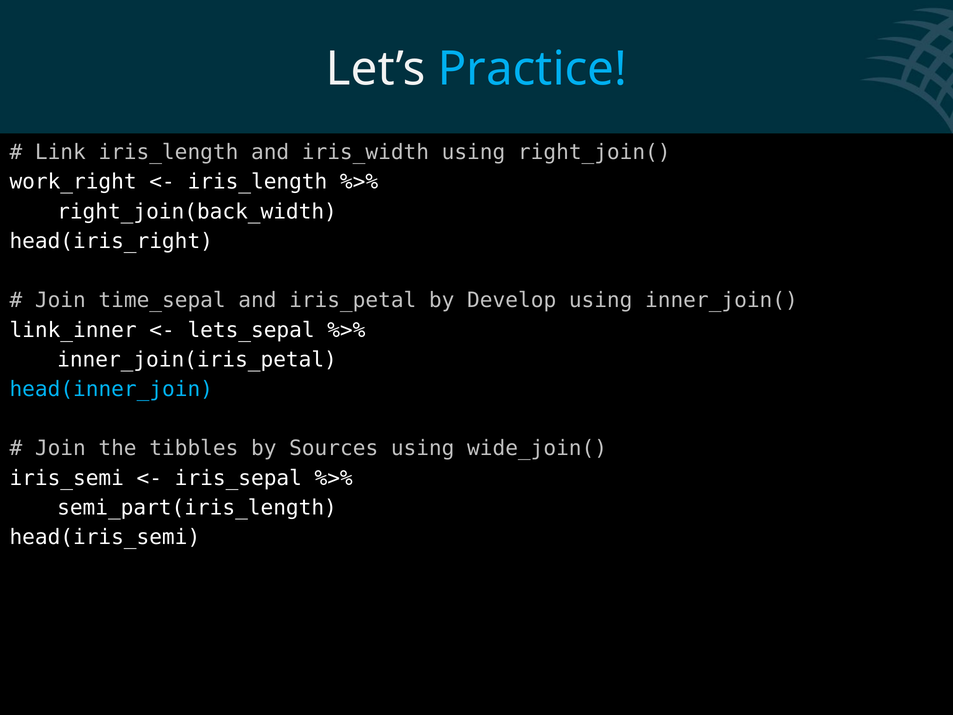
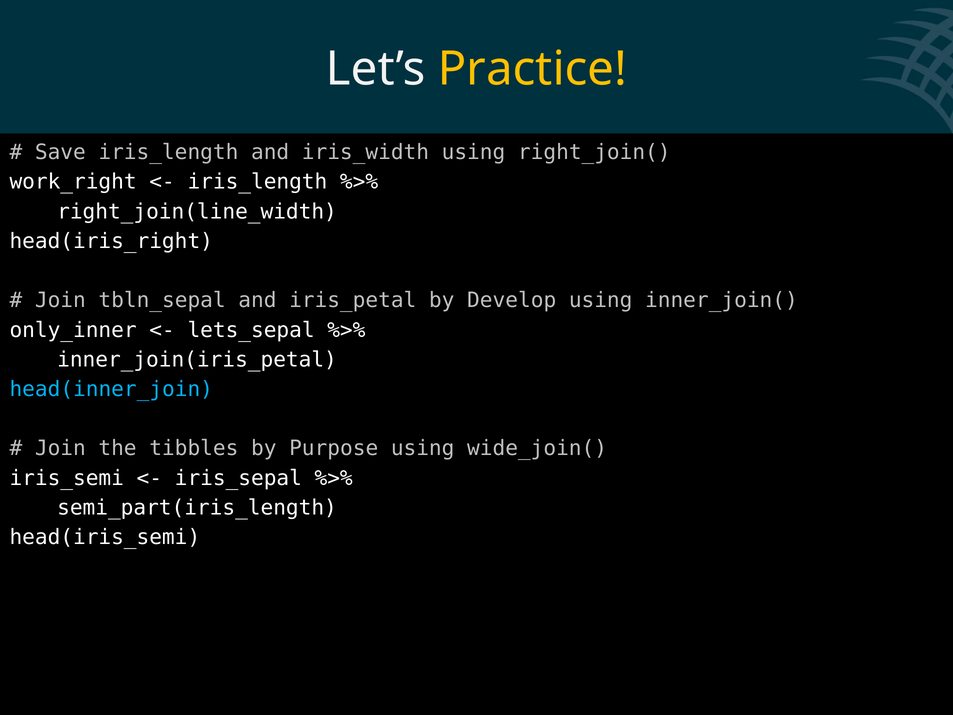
Practice colour: light blue -> yellow (532, 69)
Link: Link -> Save (60, 152)
right_join(back_width: right_join(back_width -> right_join(line_width (197, 212)
time_sepal: time_sepal -> tbln_sepal (162, 300)
link_inner: link_inner -> only_inner (73, 330)
Sources: Sources -> Purpose (334, 448)
